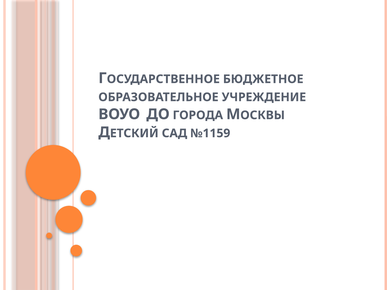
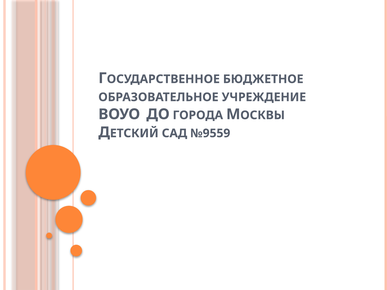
№1159: №1159 -> №9559 (210, 133)
